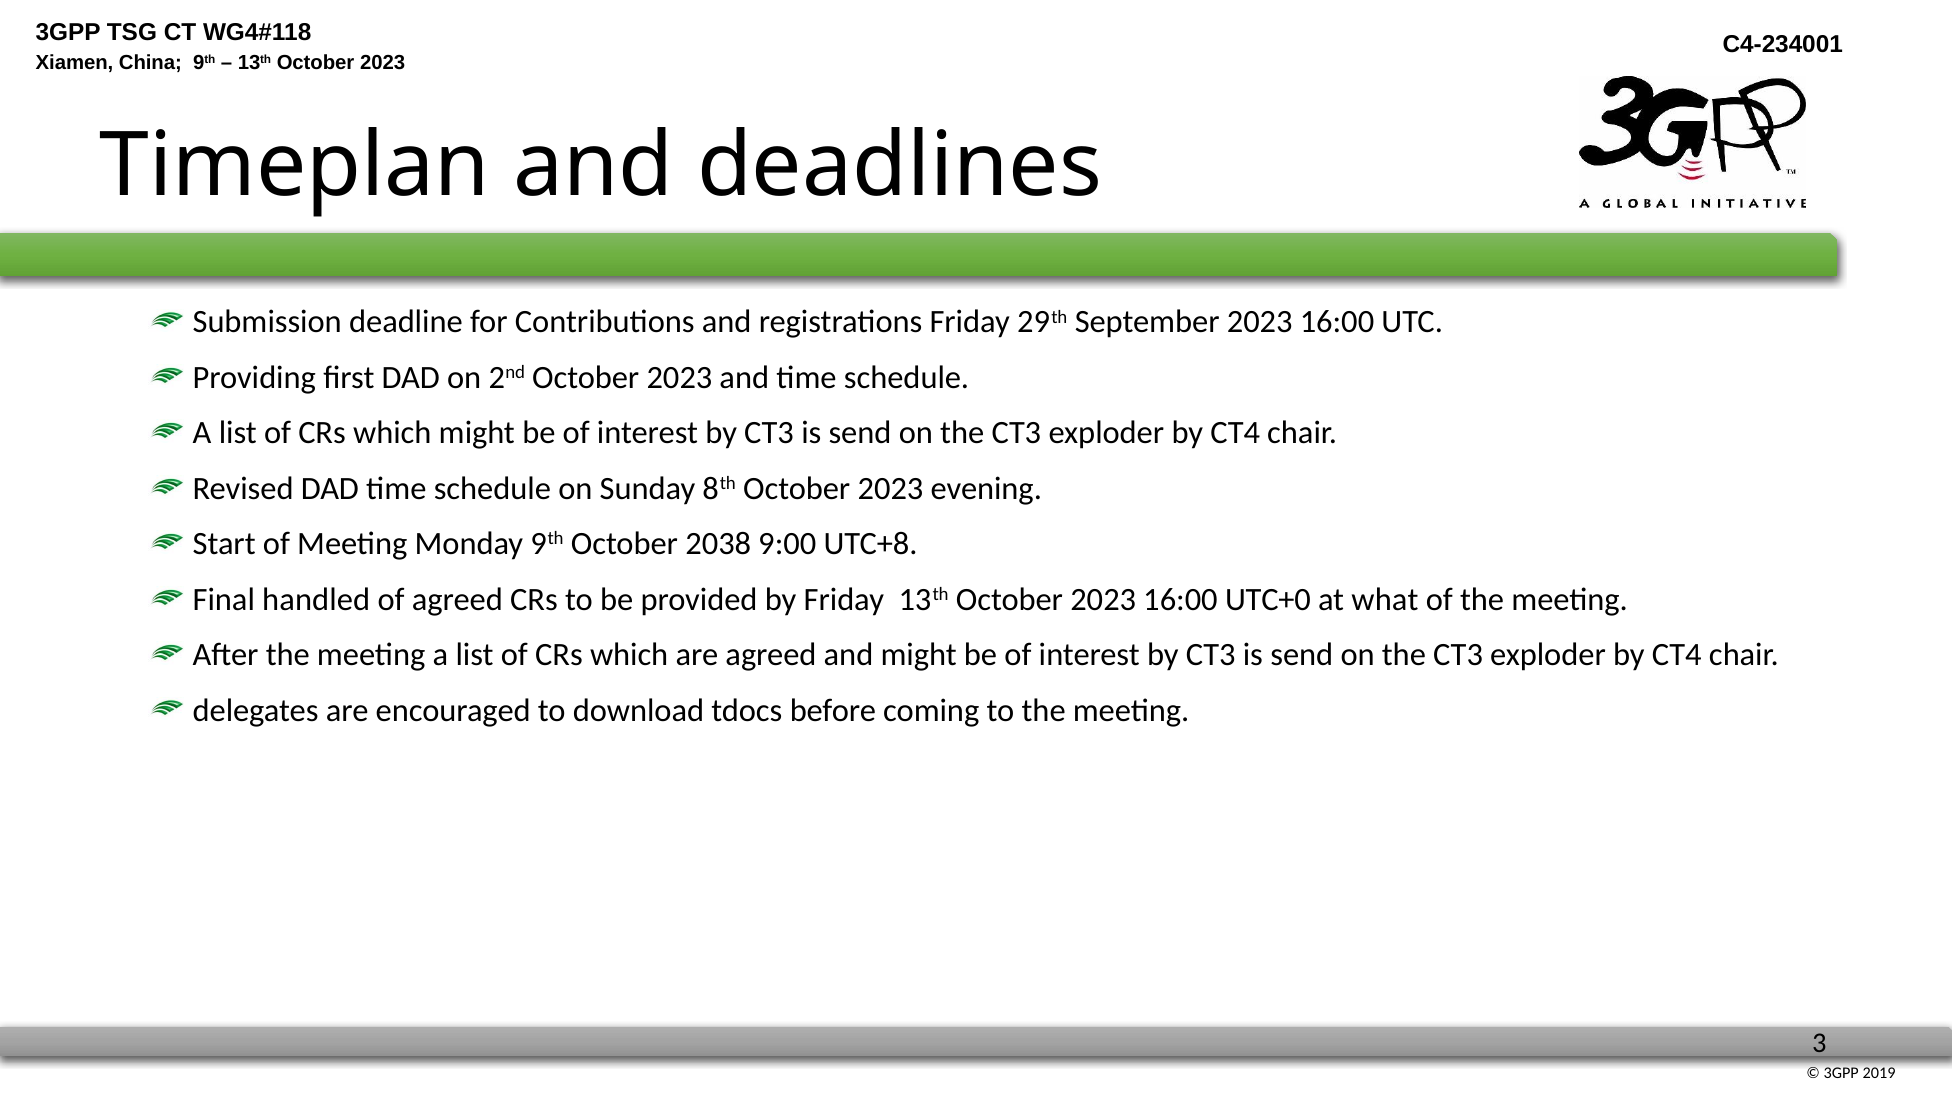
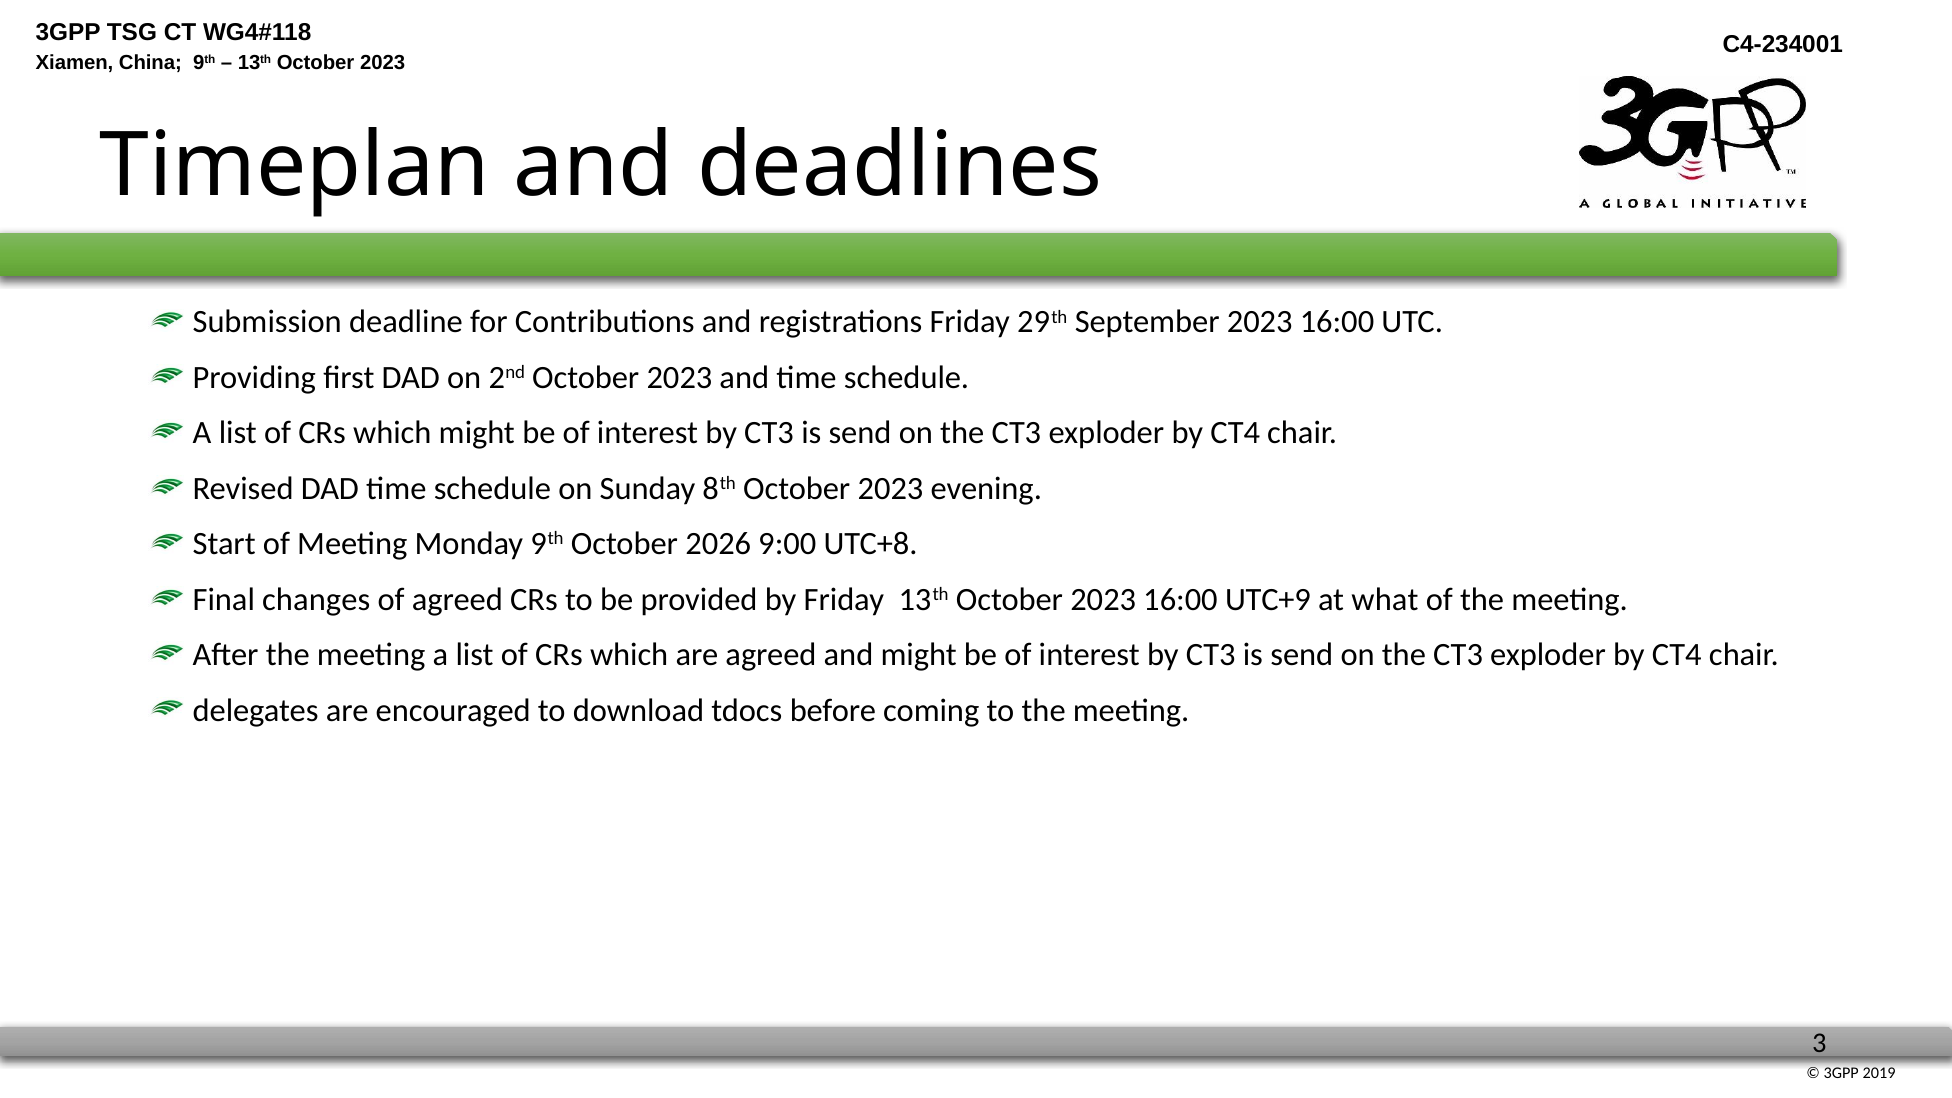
2038: 2038 -> 2026 (718, 544)
handled: handled -> changes (316, 599)
UTC+0: UTC+0 -> UTC+9 (1268, 599)
